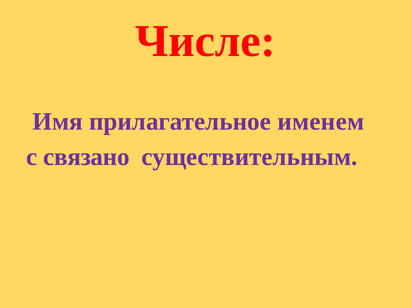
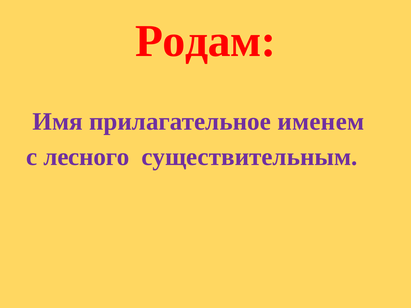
Числе: Числе -> Родам (206, 41)
связано: связано -> лесного (87, 157)
